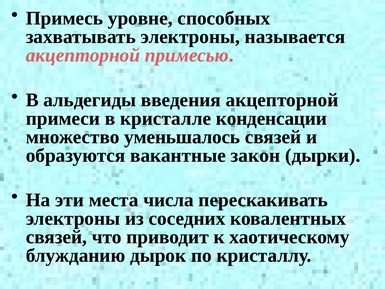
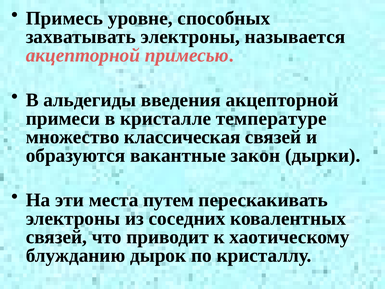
конденсации: конденсации -> температуре (271, 118)
уменьшалось: уменьшалось -> классическая (182, 137)
числа: числа -> путем (169, 200)
